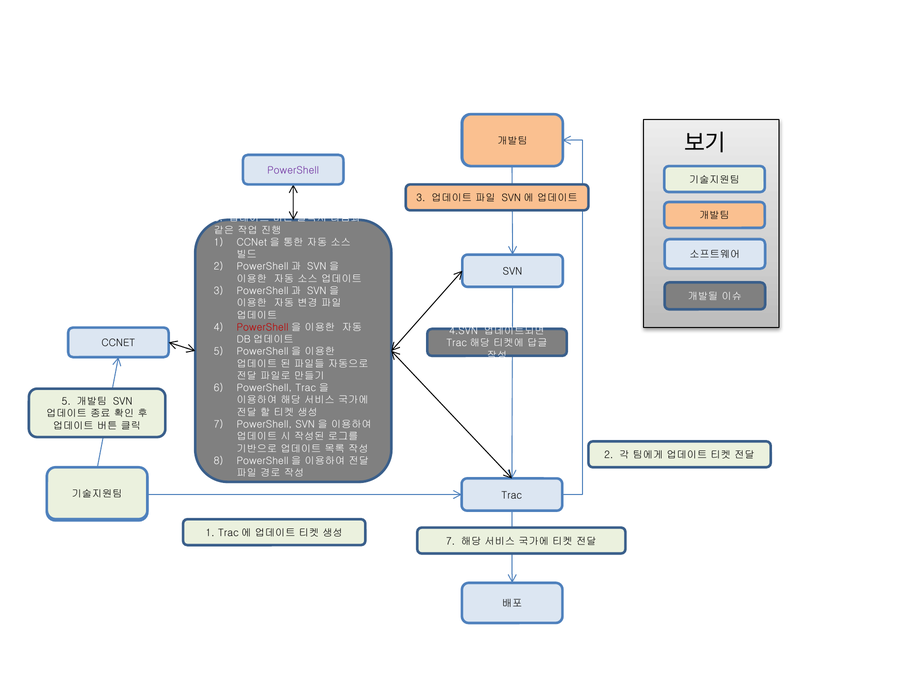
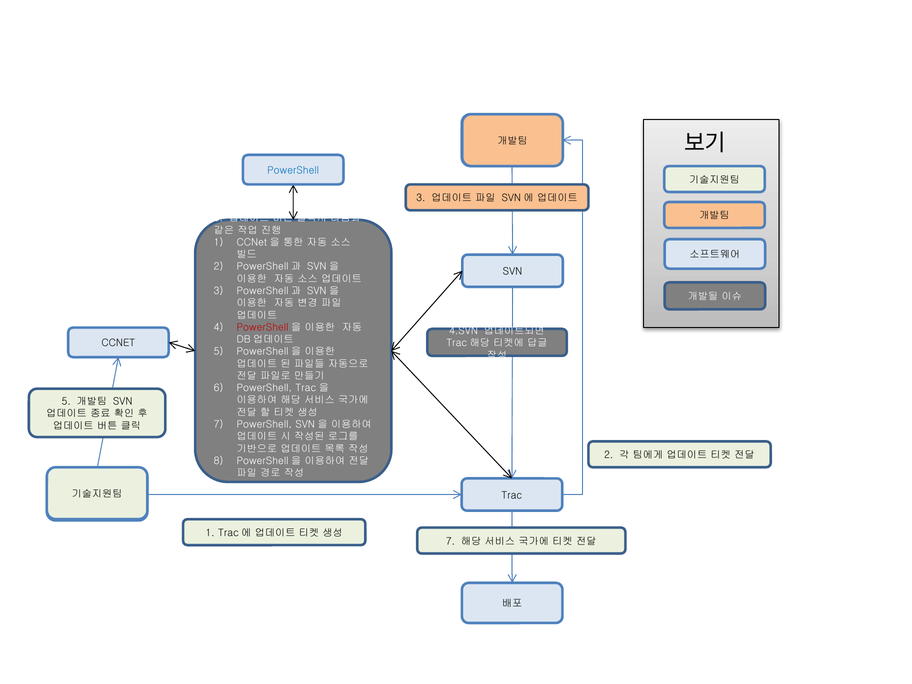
PowerShell colour: purple -> blue (293, 170)
